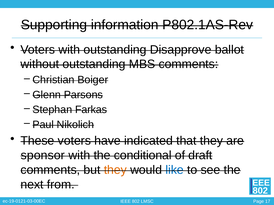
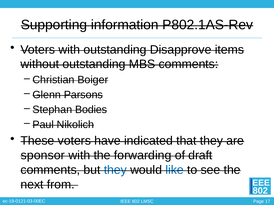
ballot: ballot -> items (229, 50)
Farkas: Farkas -> Bodies (91, 110)
conditional: conditional -> forwarding (143, 156)
they colour: orange -> blue (115, 170)
